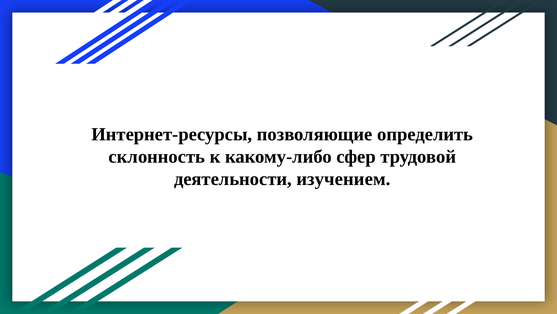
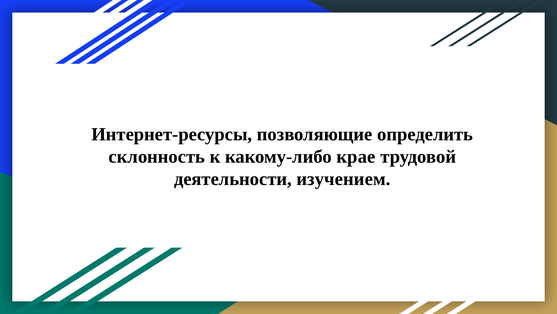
сфер: сфер -> крае (356, 156)
